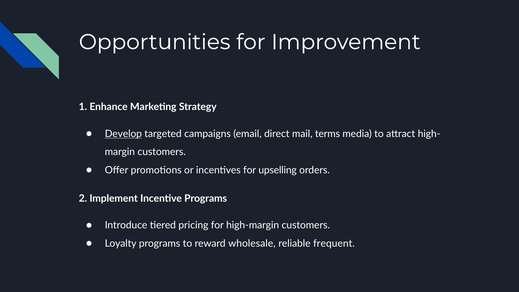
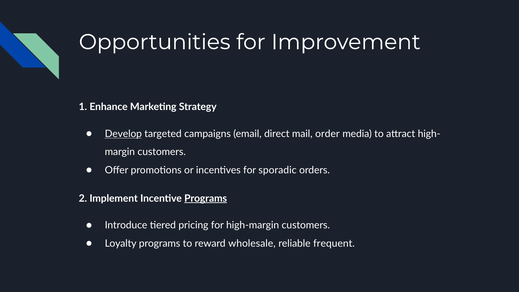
terms: terms -> order (327, 134)
upselling: upselling -> sporadic (277, 170)
Programs underline: none -> present (206, 198)
